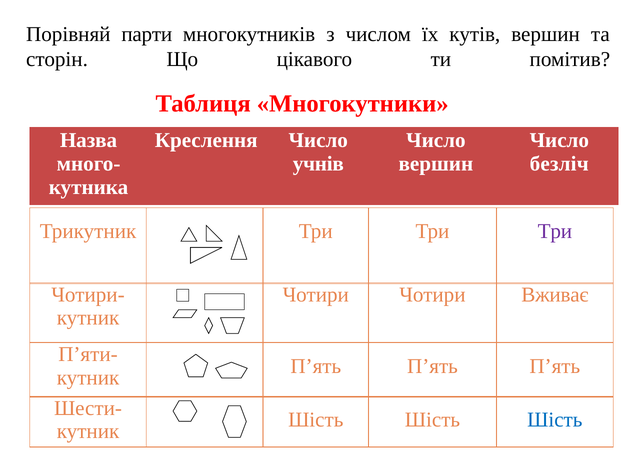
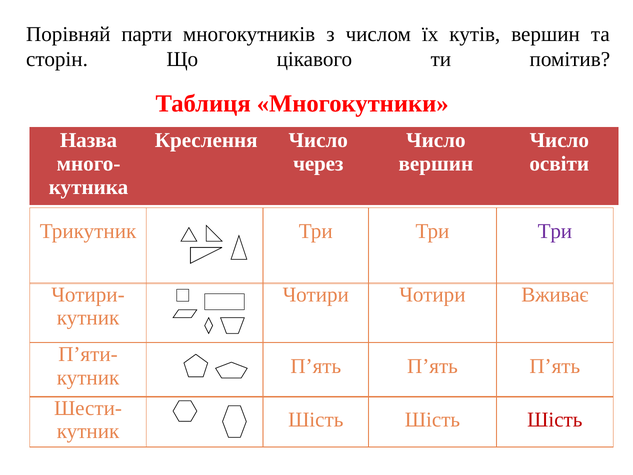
учнів: учнів -> через (318, 164)
безліч: безліч -> освіти (559, 164)
Шість colour: blue -> red (555, 420)
